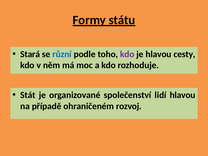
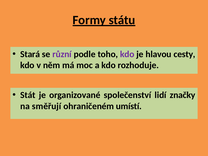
různí colour: blue -> purple (62, 54)
lidí hlavou: hlavou -> značky (183, 95)
případě: případě -> směřují (47, 106)
rozvoj: rozvoj -> umístí (129, 106)
